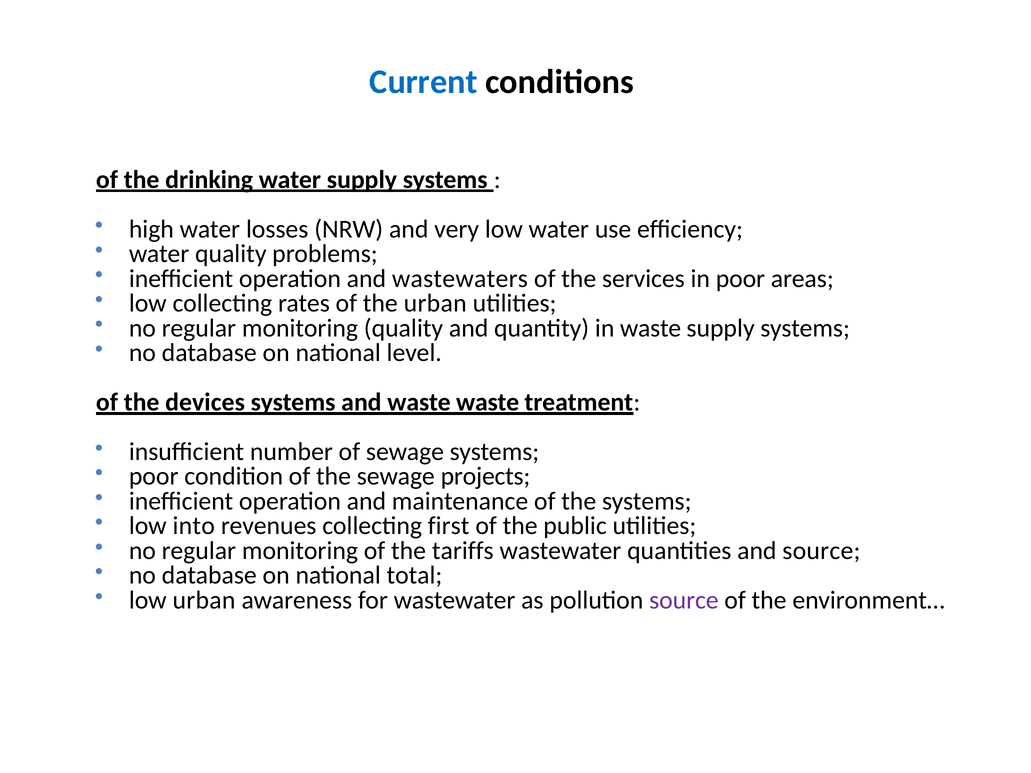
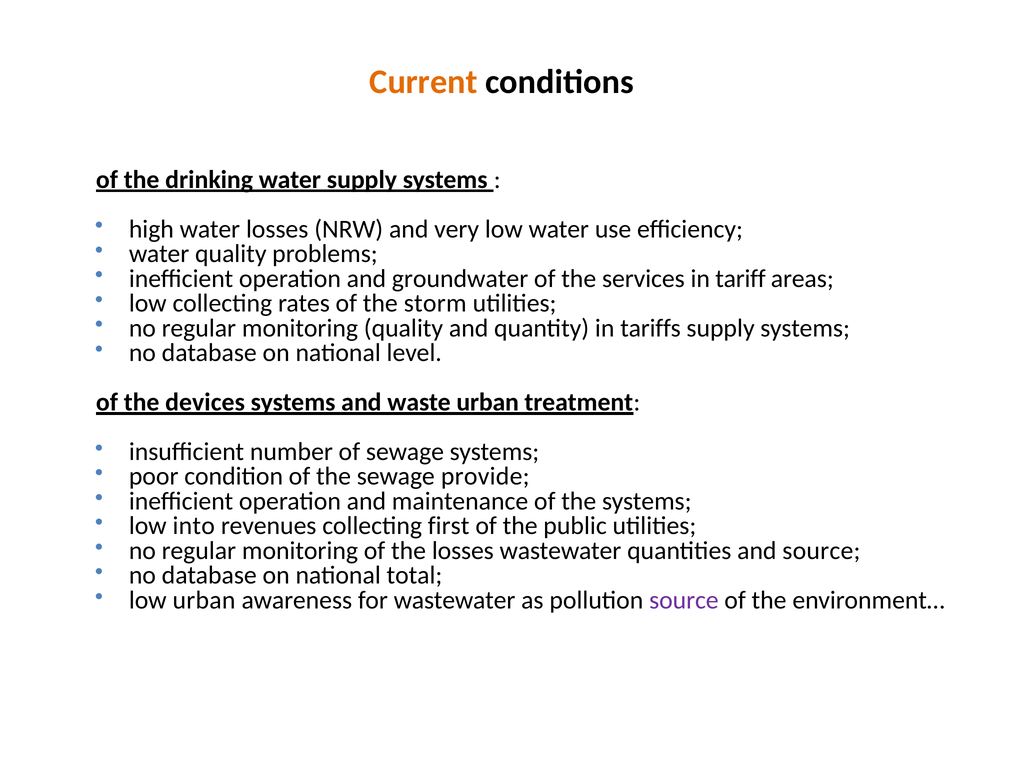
Current colour: blue -> orange (423, 82)
wastewaters: wastewaters -> groundwater (460, 279)
in poor: poor -> tariff (740, 279)
the urban: urban -> storm (435, 303)
in waste: waste -> tariffs (651, 328)
waste waste: waste -> urban (488, 402)
projects: projects -> provide (485, 477)
the tariffs: tariffs -> losses (463, 551)
